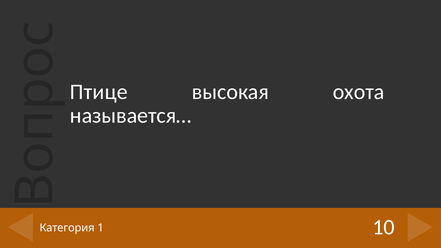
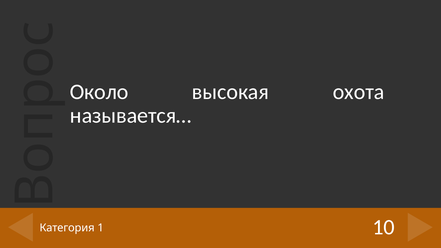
Птице: Птице -> Около (99, 92)
